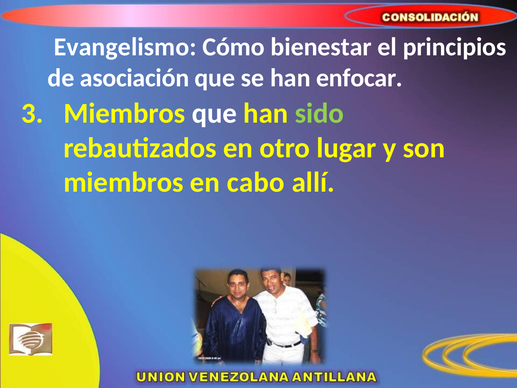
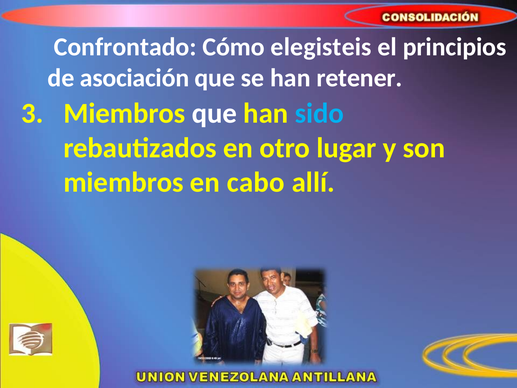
Evangelismo: Evangelismo -> Confrontado (125, 47)
bienestar: bienestar -> elegisteis (321, 47)
enfocar: enfocar -> retener (359, 78)
sido colour: light green -> light blue (319, 113)
